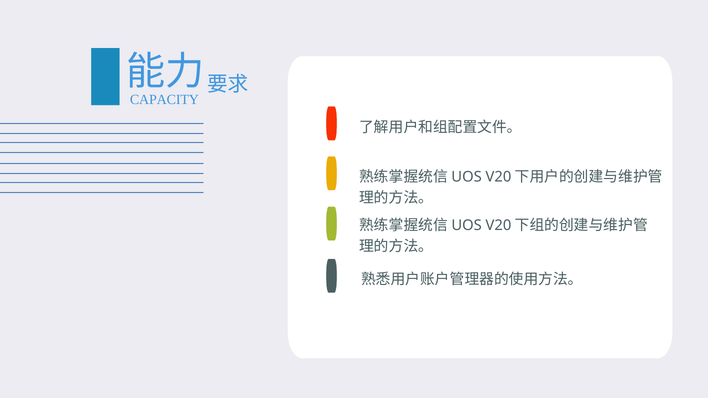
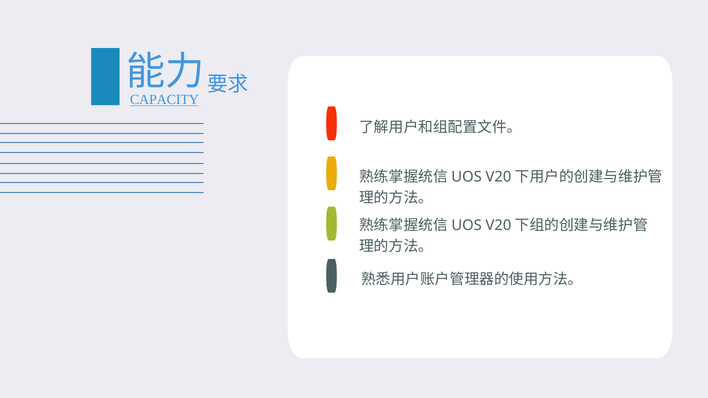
CAPACITY underline: none -> present (164, 100)
